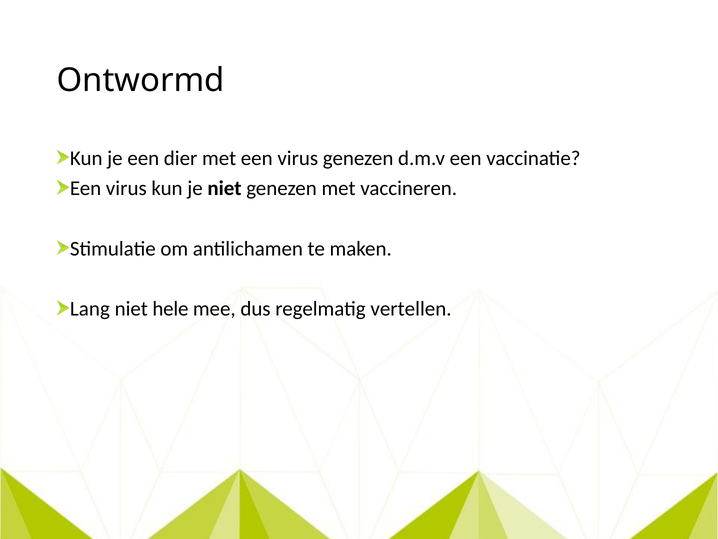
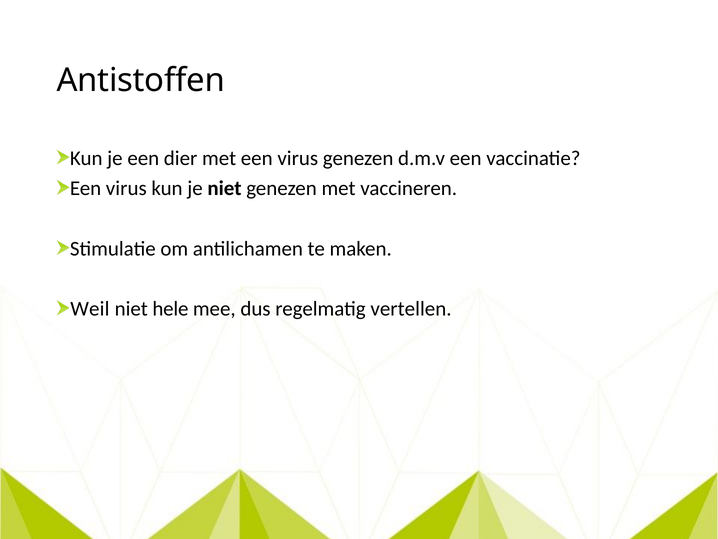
Ontwormd: Ontwormd -> Antistoffen (141, 81)
Lang: Lang -> Weil (90, 309)
